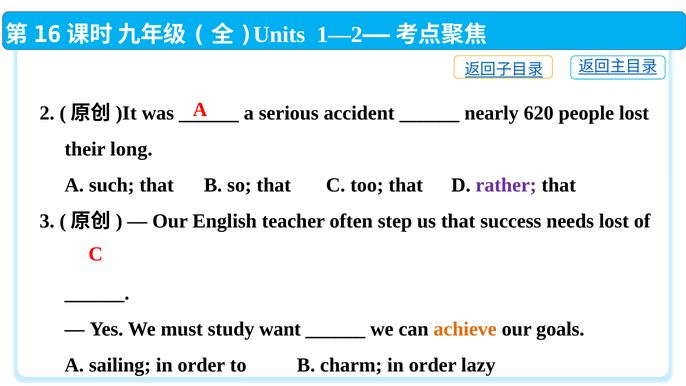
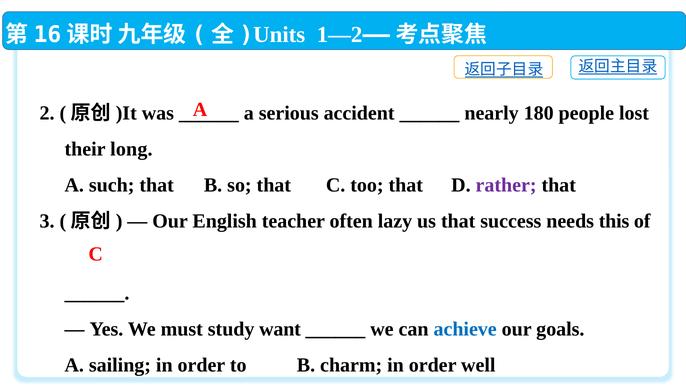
620: 620 -> 180 (539, 113)
step: step -> lazy (395, 221)
needs lost: lost -> this (614, 221)
achieve colour: orange -> blue (465, 329)
lazy: lazy -> well (478, 365)
